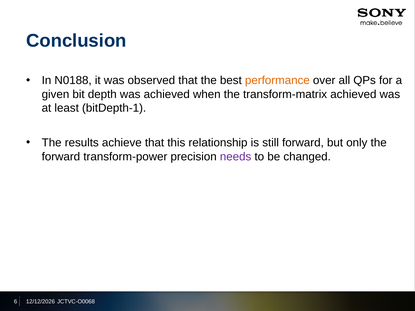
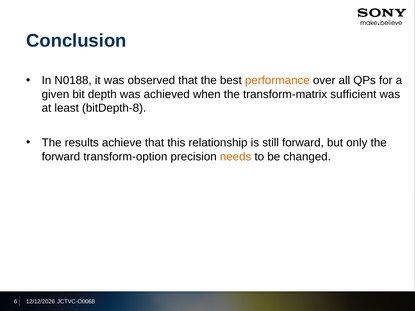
transform-matrix achieved: achieved -> sufficient (353, 94)
bitDepth-1: bitDepth-1 -> bitDepth-8 (114, 108)
transform-power: transform-power -> transform-option (125, 157)
needs colour: purple -> orange (236, 157)
